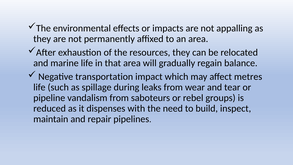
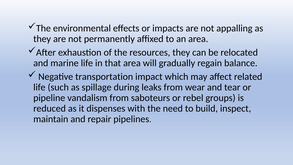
metres: metres -> related (248, 77)
